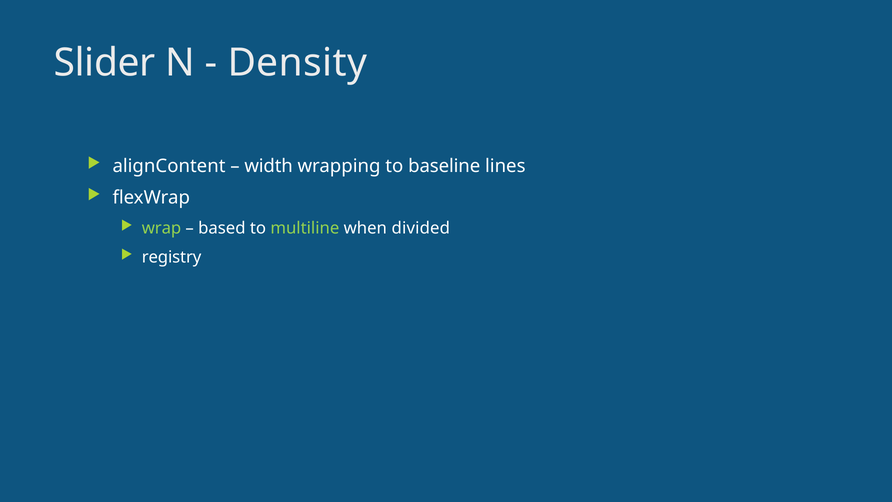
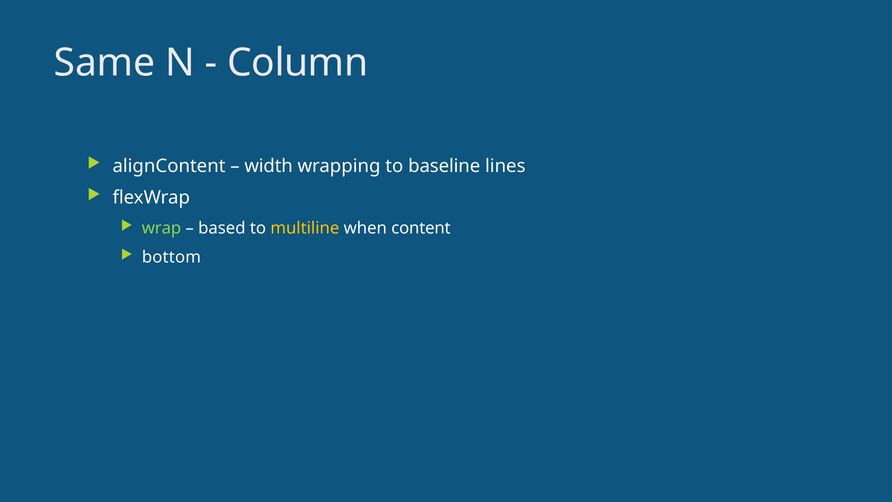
Slider: Slider -> Same (105, 63)
Density: Density -> Column (298, 63)
multiline colour: light green -> yellow (305, 228)
divided: divided -> content (421, 228)
registry: registry -> bottom (171, 257)
